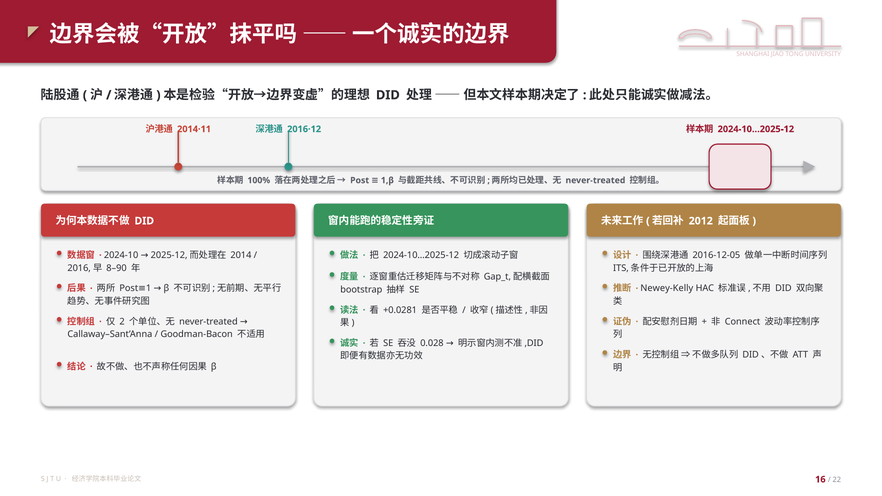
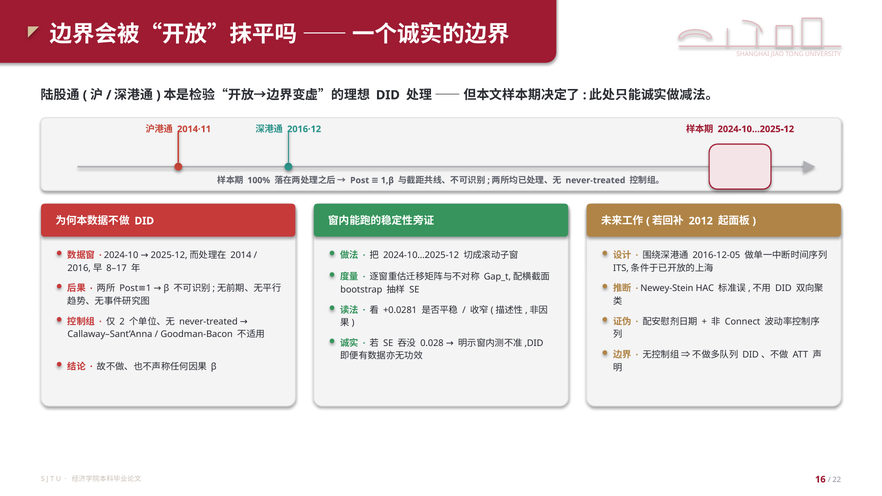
8–90: 8–90 -> 8–17 (117, 268)
Newey-Kelly: Newey-Kelly -> Newey-Stein (667, 289)
